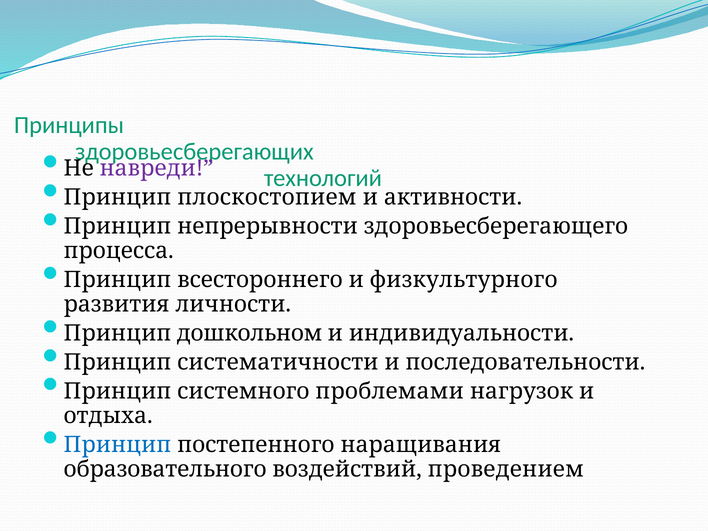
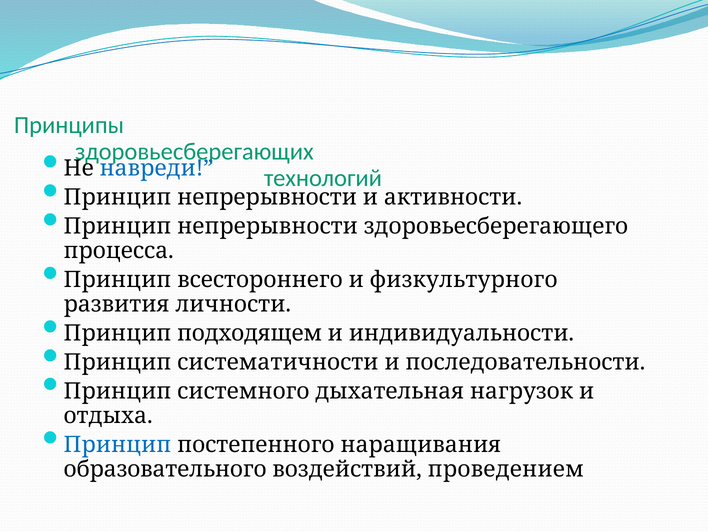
навреди colour: purple -> blue (157, 168)
плоскостопием: плоскостопием -> непрерывности (267, 197)
дошкольном: дошкольном -> подходящем (250, 333)
проблемами: проблемами -> дыхательная (390, 391)
